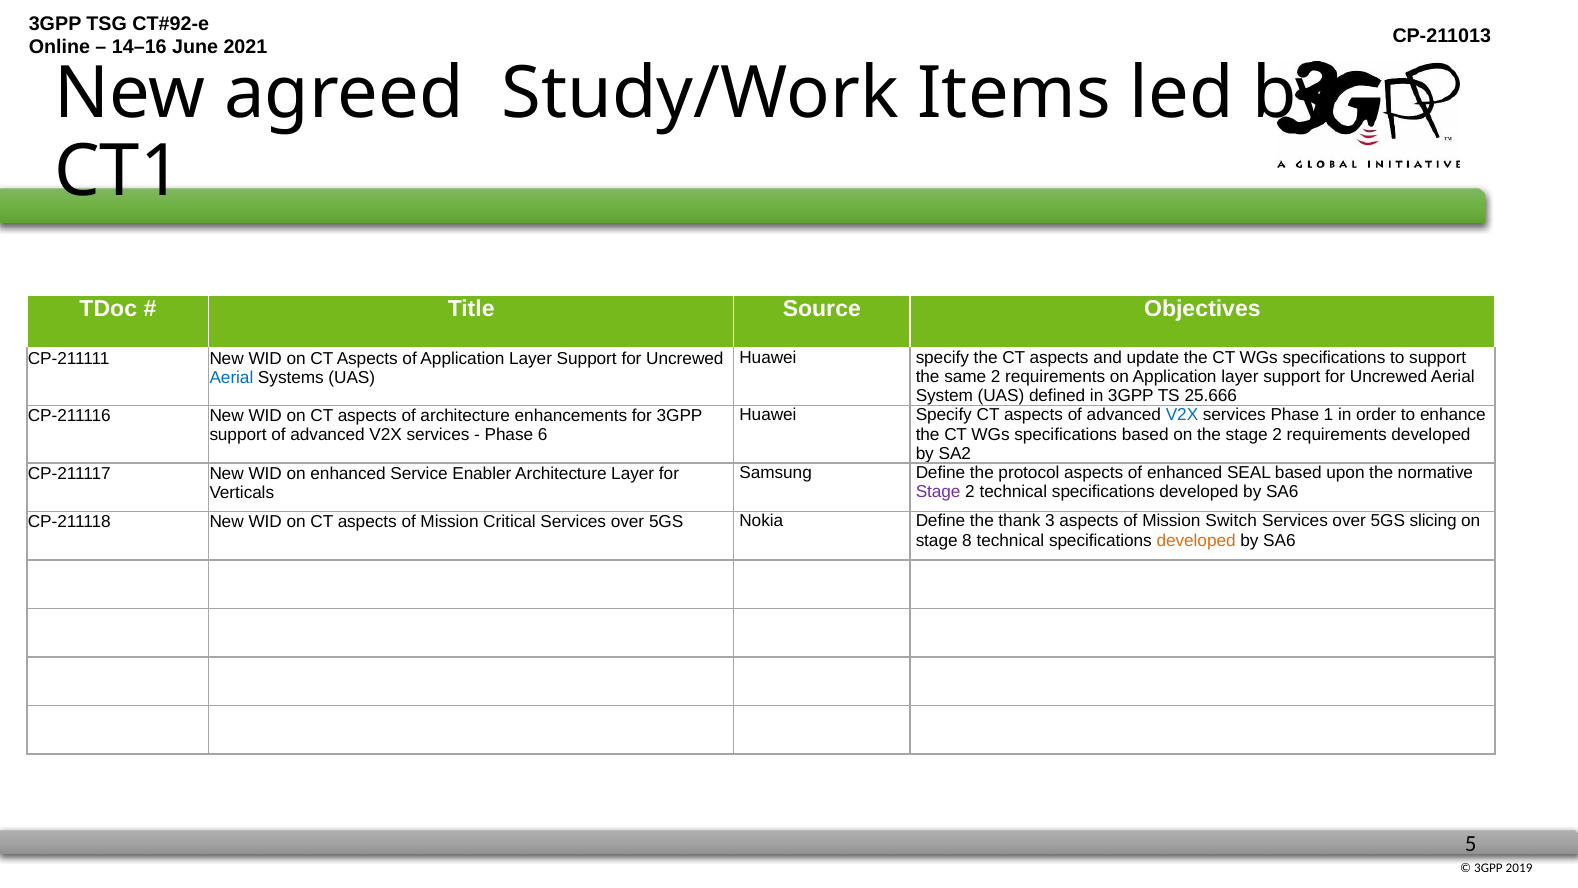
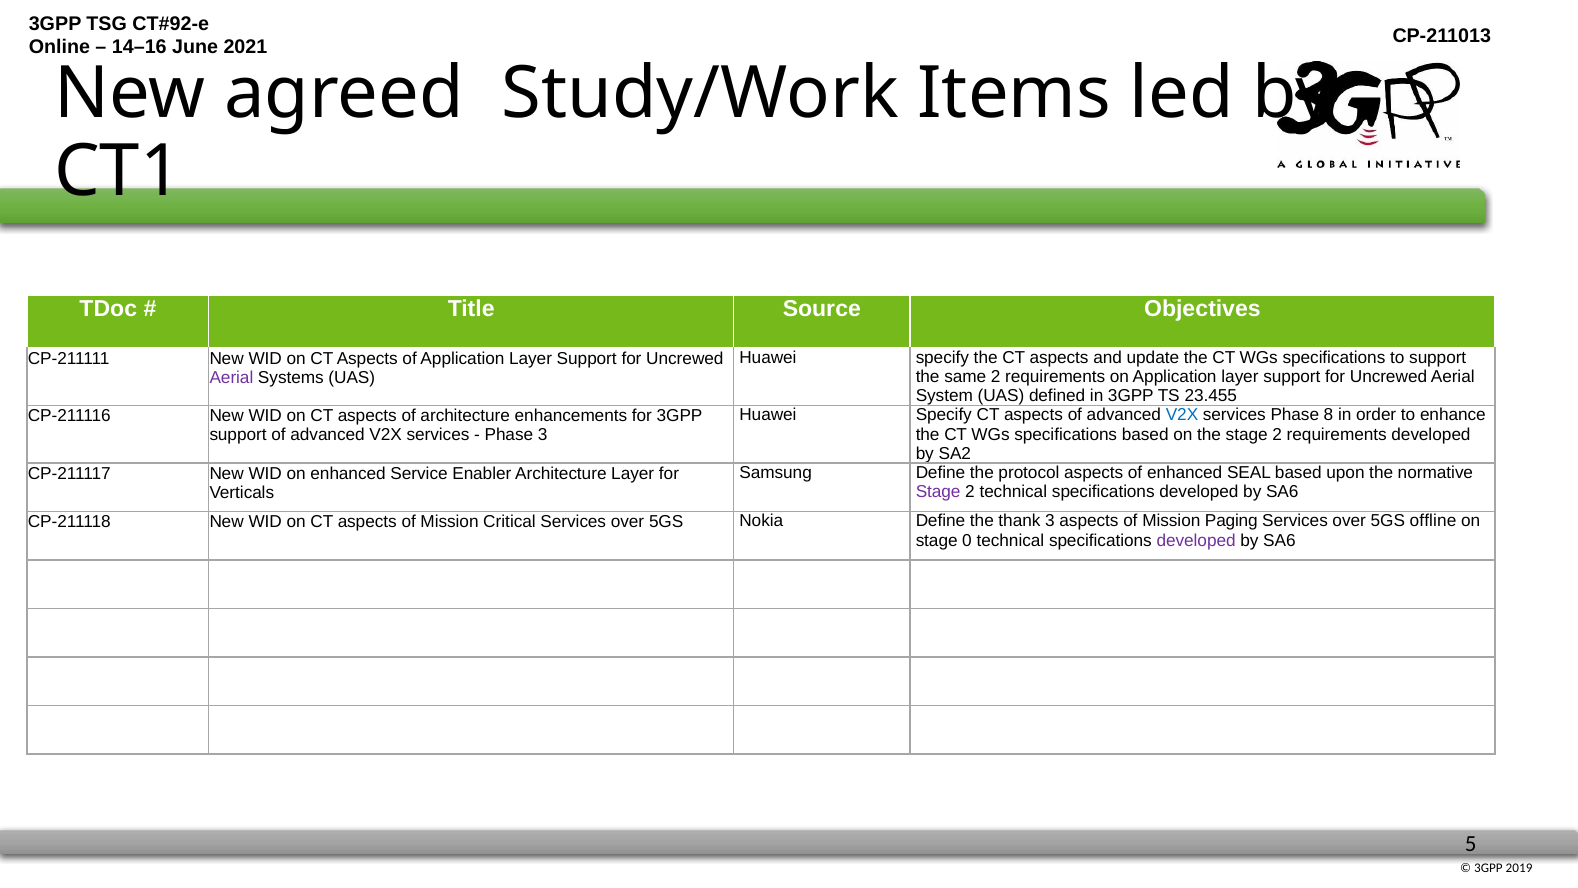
Aerial colour: blue -> purple (231, 377)
25.666: 25.666 -> 23.455 (1211, 396)
1: 1 -> 8 (1329, 415)
Phase 6: 6 -> 3 (543, 435)
Switch: Switch -> Paging (1231, 521)
slicing: slicing -> offline (1433, 521)
8: 8 -> 0 (967, 540)
developed colour: orange -> purple (1196, 540)
